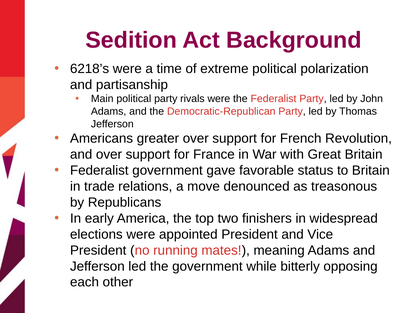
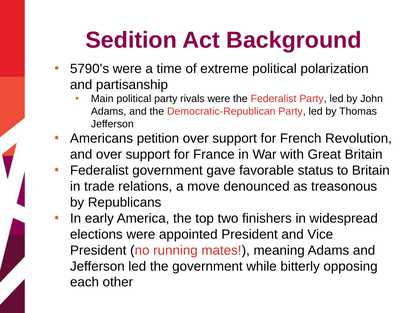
6218’s: 6218’s -> 5790’s (90, 69)
greater: greater -> petition (158, 139)
